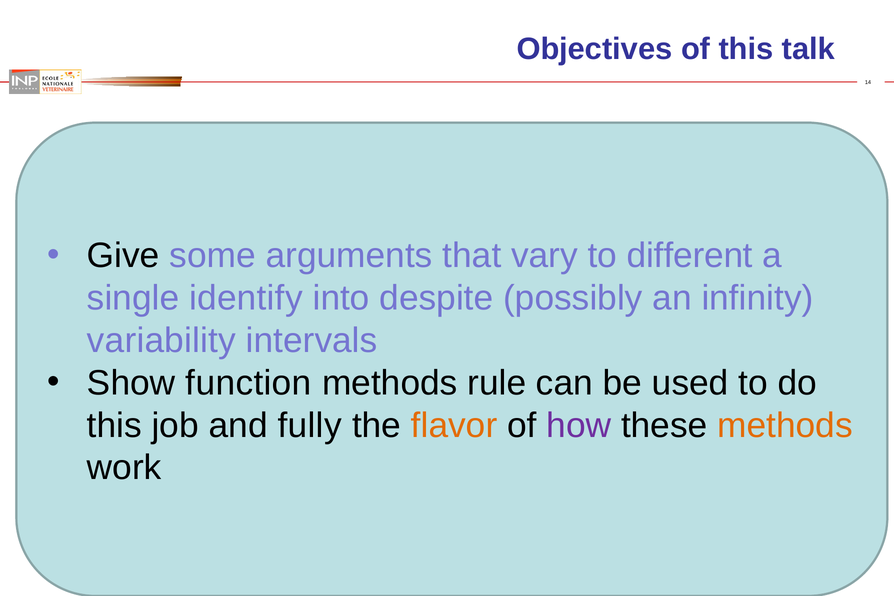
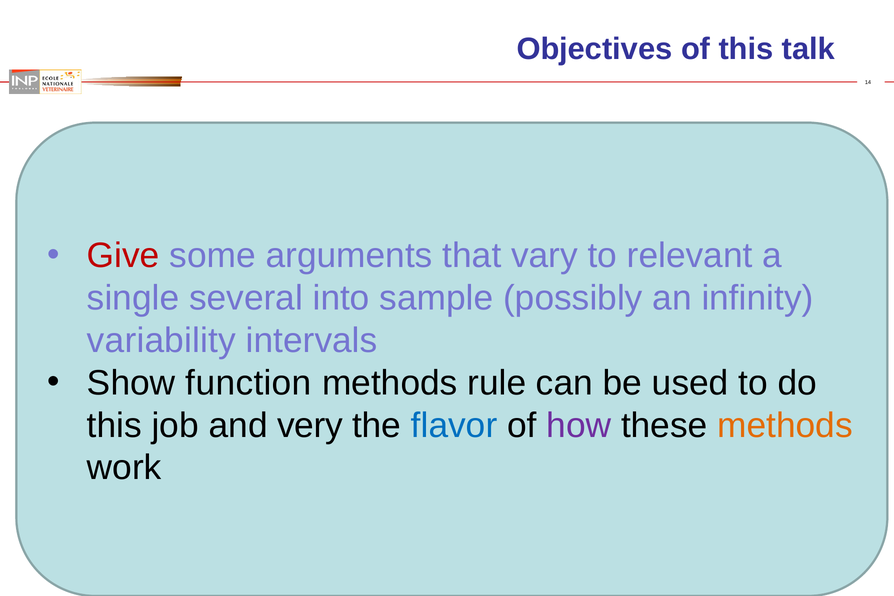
Give colour: black -> red (123, 256)
different: different -> relevant (690, 256)
identify: identify -> several (246, 298)
despite: despite -> sample (436, 298)
fully: fully -> very (310, 425)
flavor colour: orange -> blue (454, 425)
